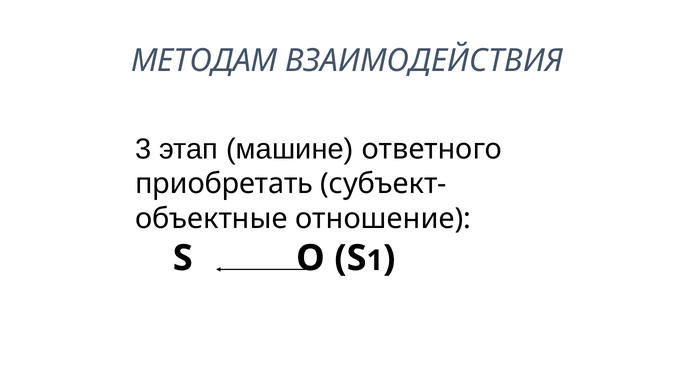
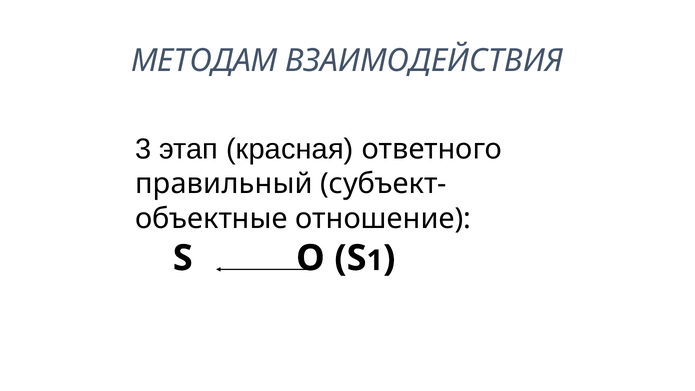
машине: машине -> красная (290, 149)
приобретать: приобретать -> правильный (224, 184)
